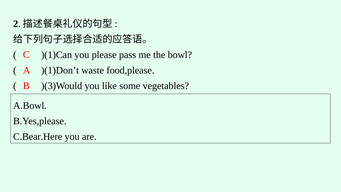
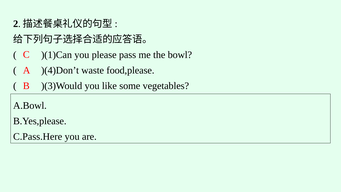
)(1)Don’t: )(1)Don’t -> )(4)Don’t (60, 70)
C.Bear.Here: C.Bear.Here -> C.Pass.Here (38, 136)
